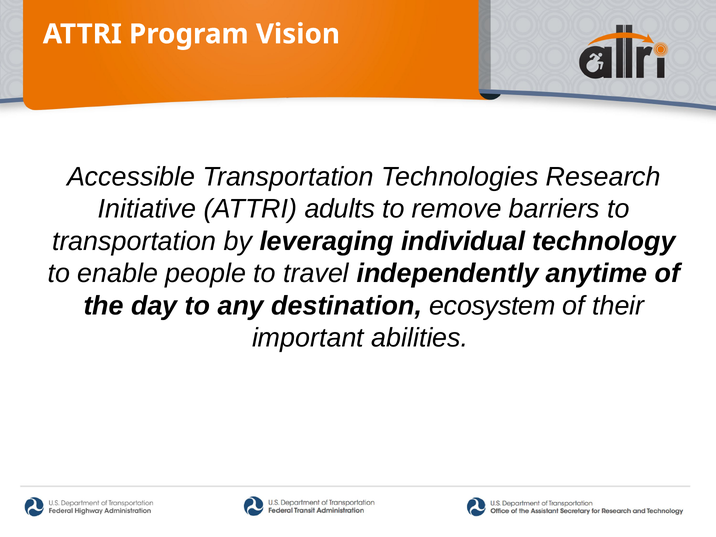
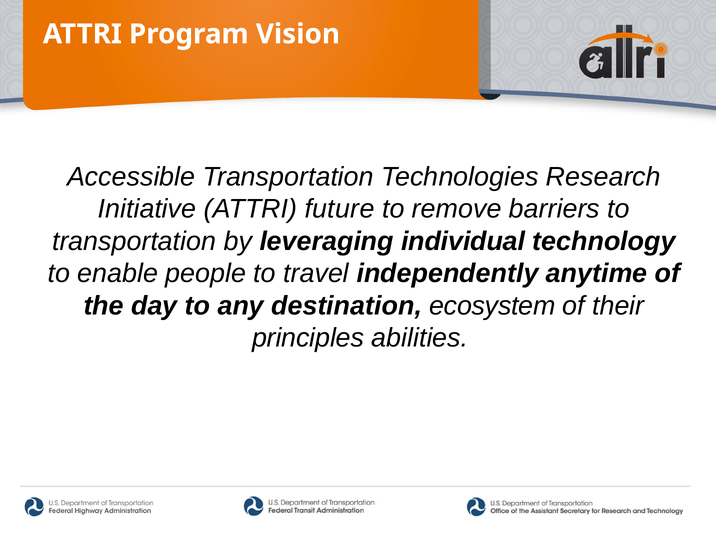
adults: adults -> future (340, 209)
important: important -> principles (308, 338)
